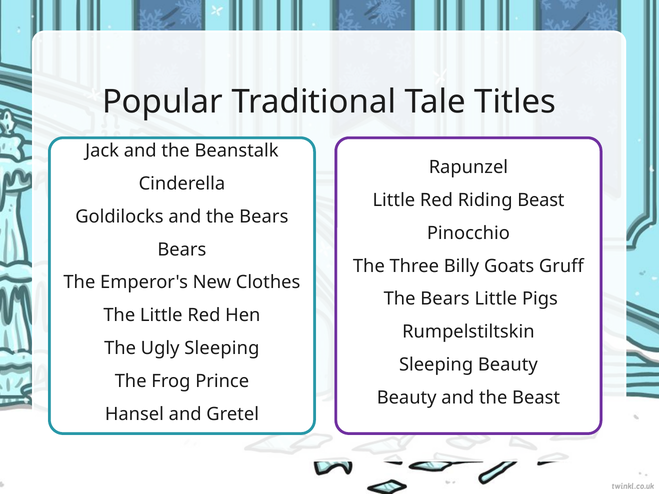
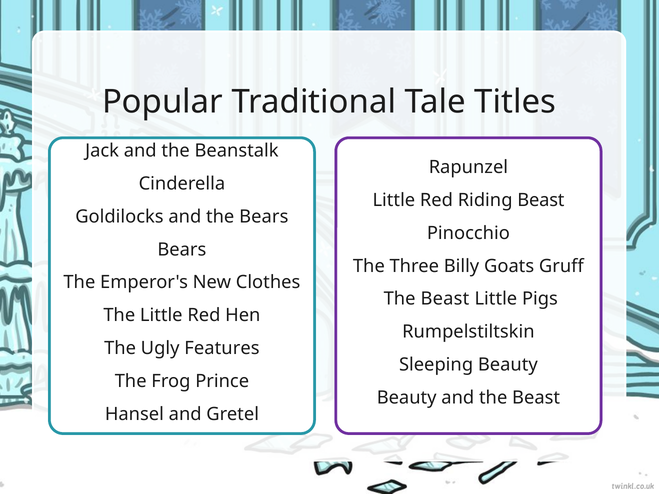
Bears: Bears -> Beast (445, 299)
Ugly Sleeping: Sleeping -> Features (222, 348)
